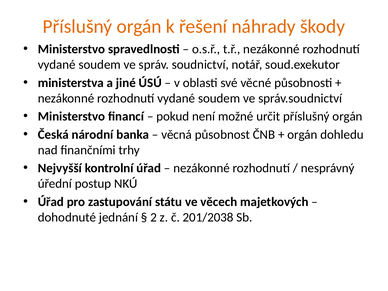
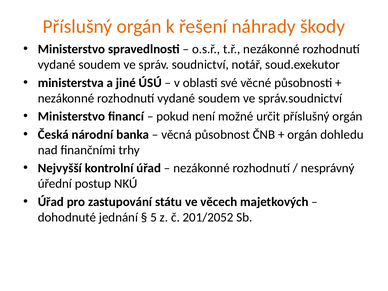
2: 2 -> 5 (154, 217)
201/2038: 201/2038 -> 201/2052 (208, 217)
